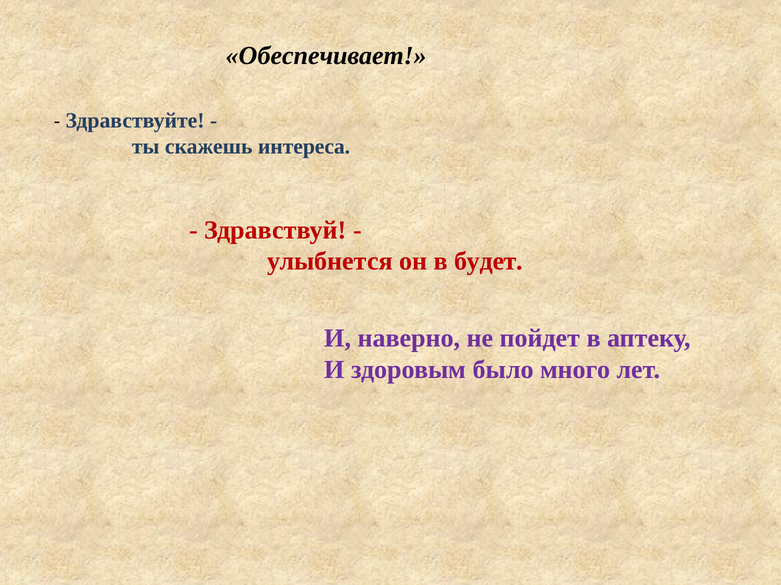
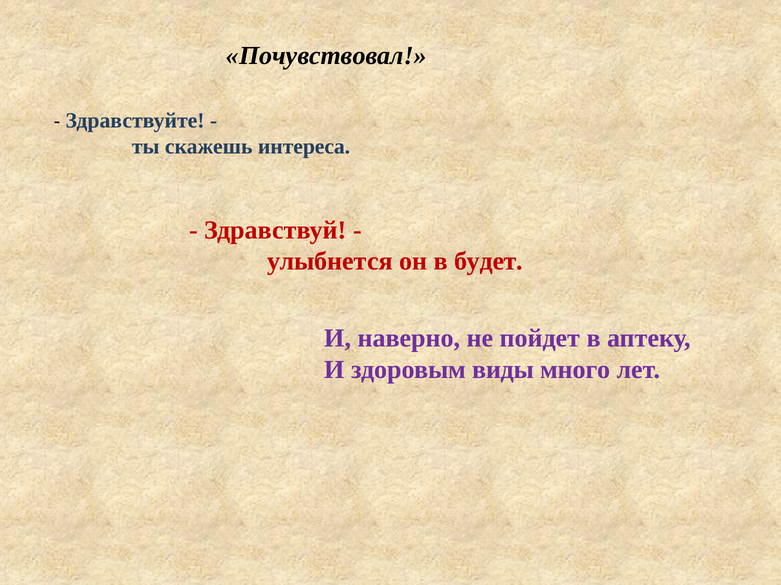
Обеспечивает: Обеспечивает -> Почувствовал (326, 56)
было: было -> виды (503, 370)
